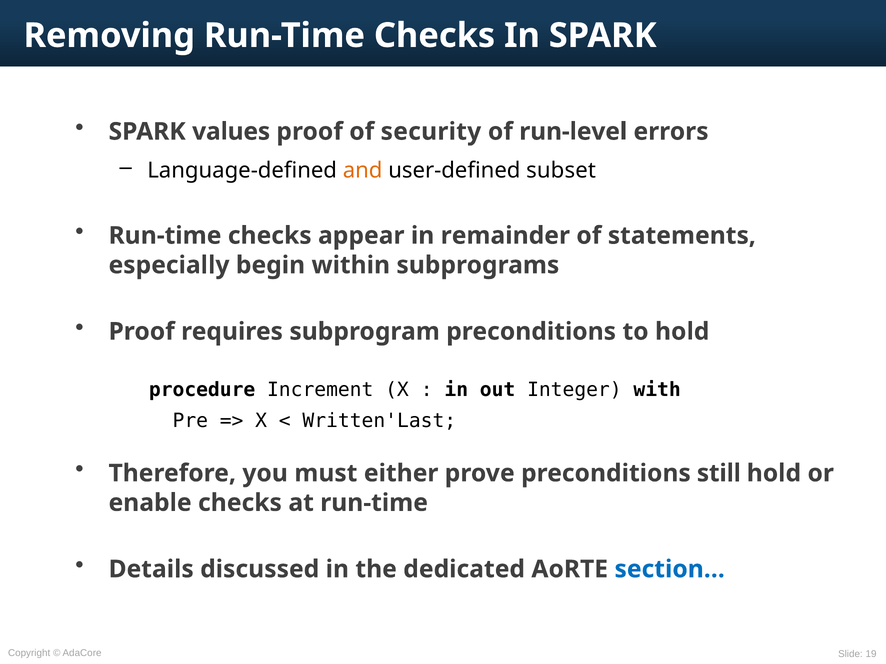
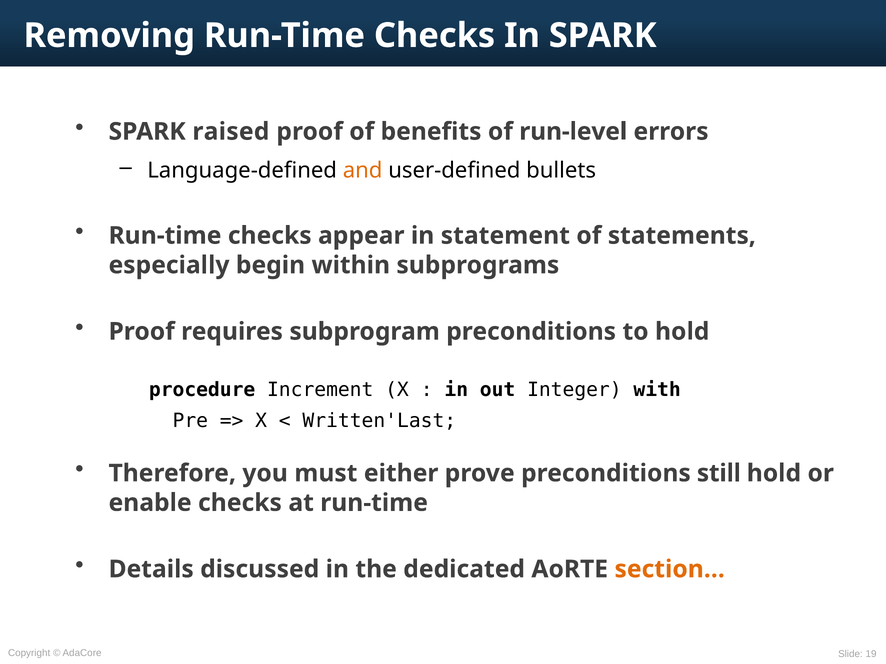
values: values -> raised (231, 132)
security: security -> benefits (431, 132)
subset: subset -> bullets (561, 171)
remainder: remainder -> statement (505, 236)
section… colour: blue -> orange (670, 570)
